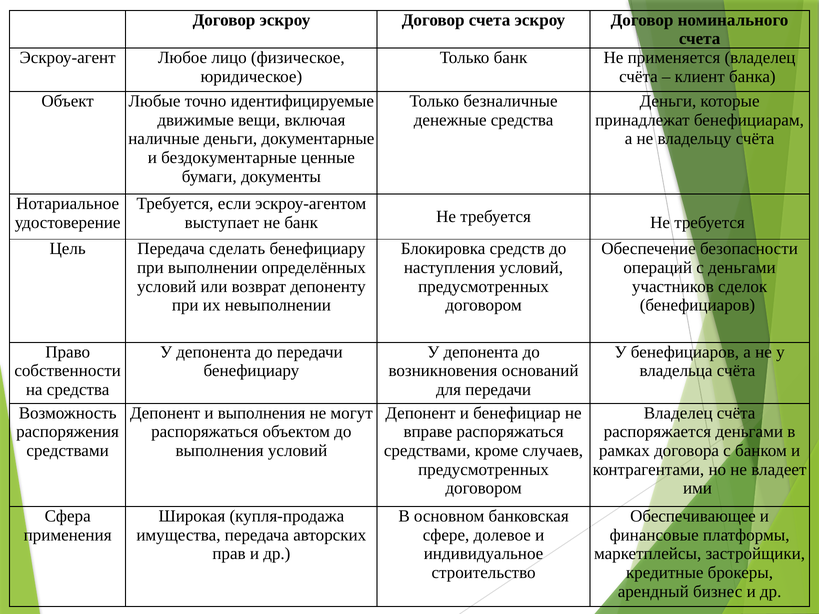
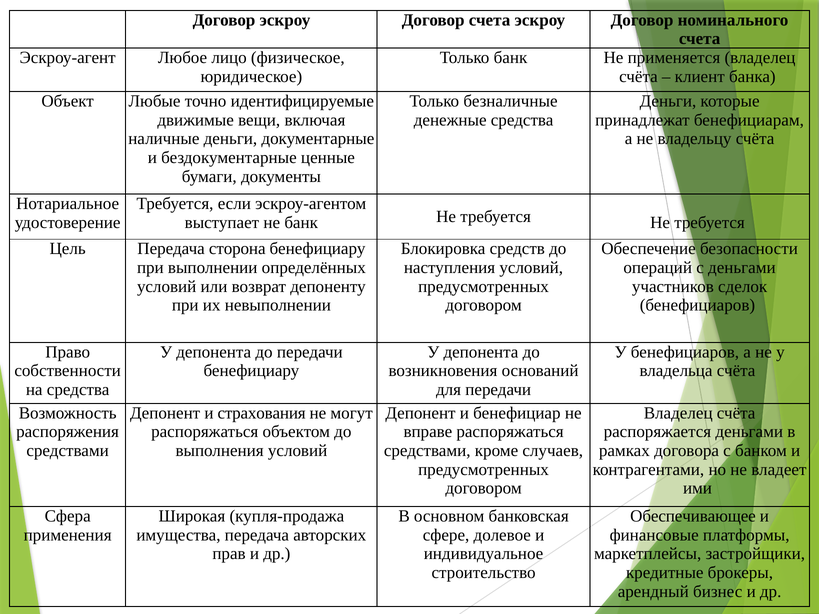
сделать: сделать -> сторона (237, 249)
и выполнения: выполнения -> страхования (262, 413)
